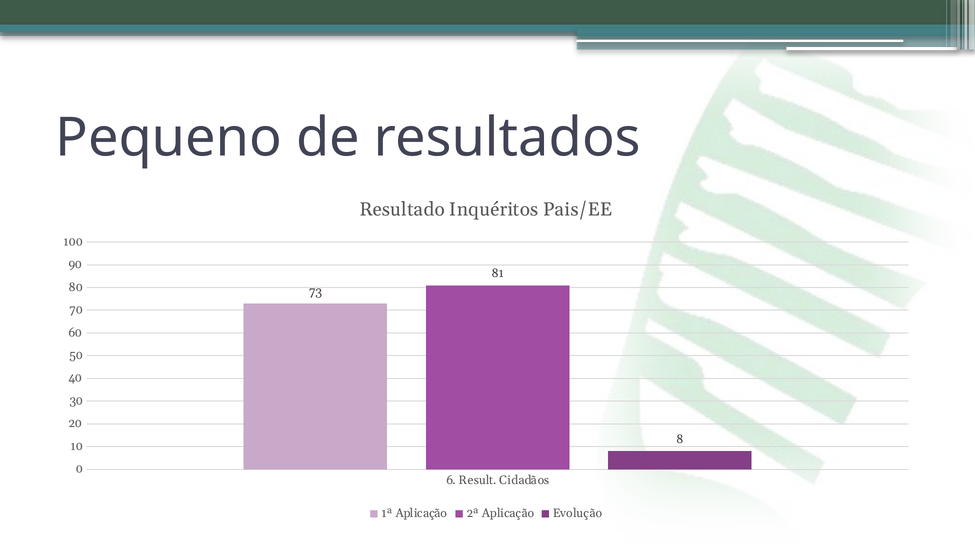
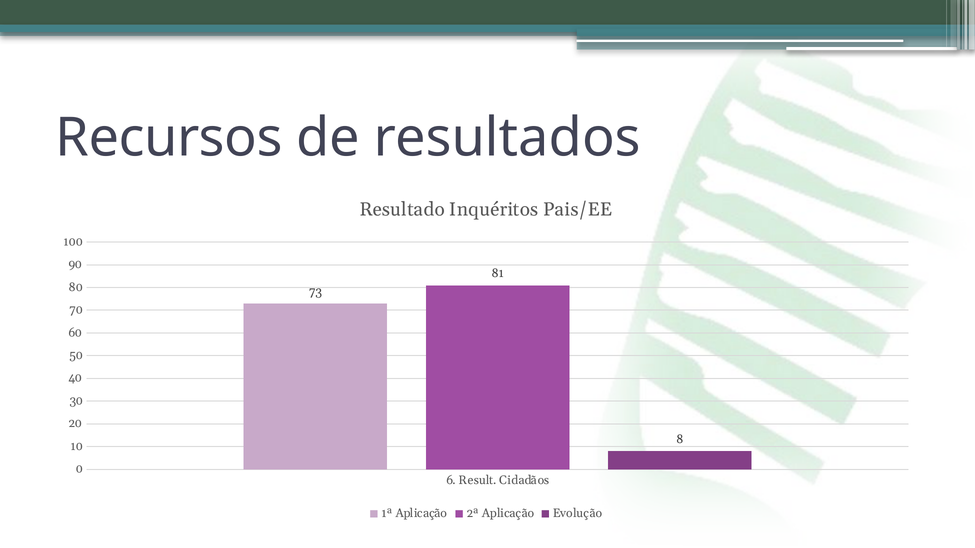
Pequeno: Pequeno -> Recursos (169, 138)
